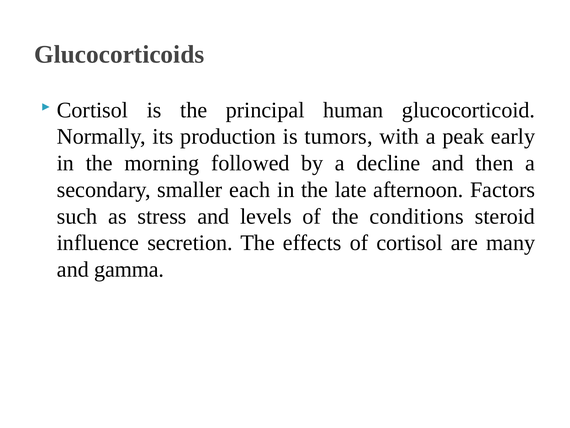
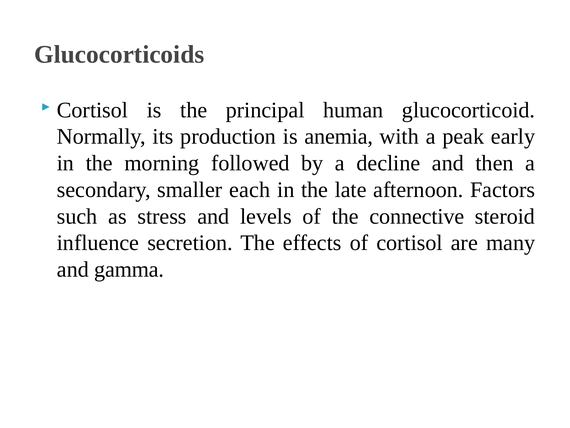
tumors: tumors -> anemia (339, 137)
conditions: conditions -> connective (417, 216)
